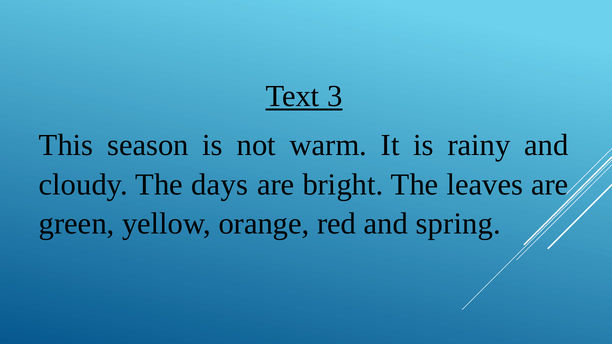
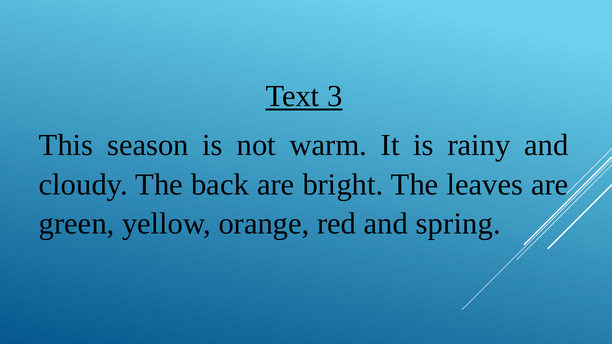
days: days -> back (220, 185)
